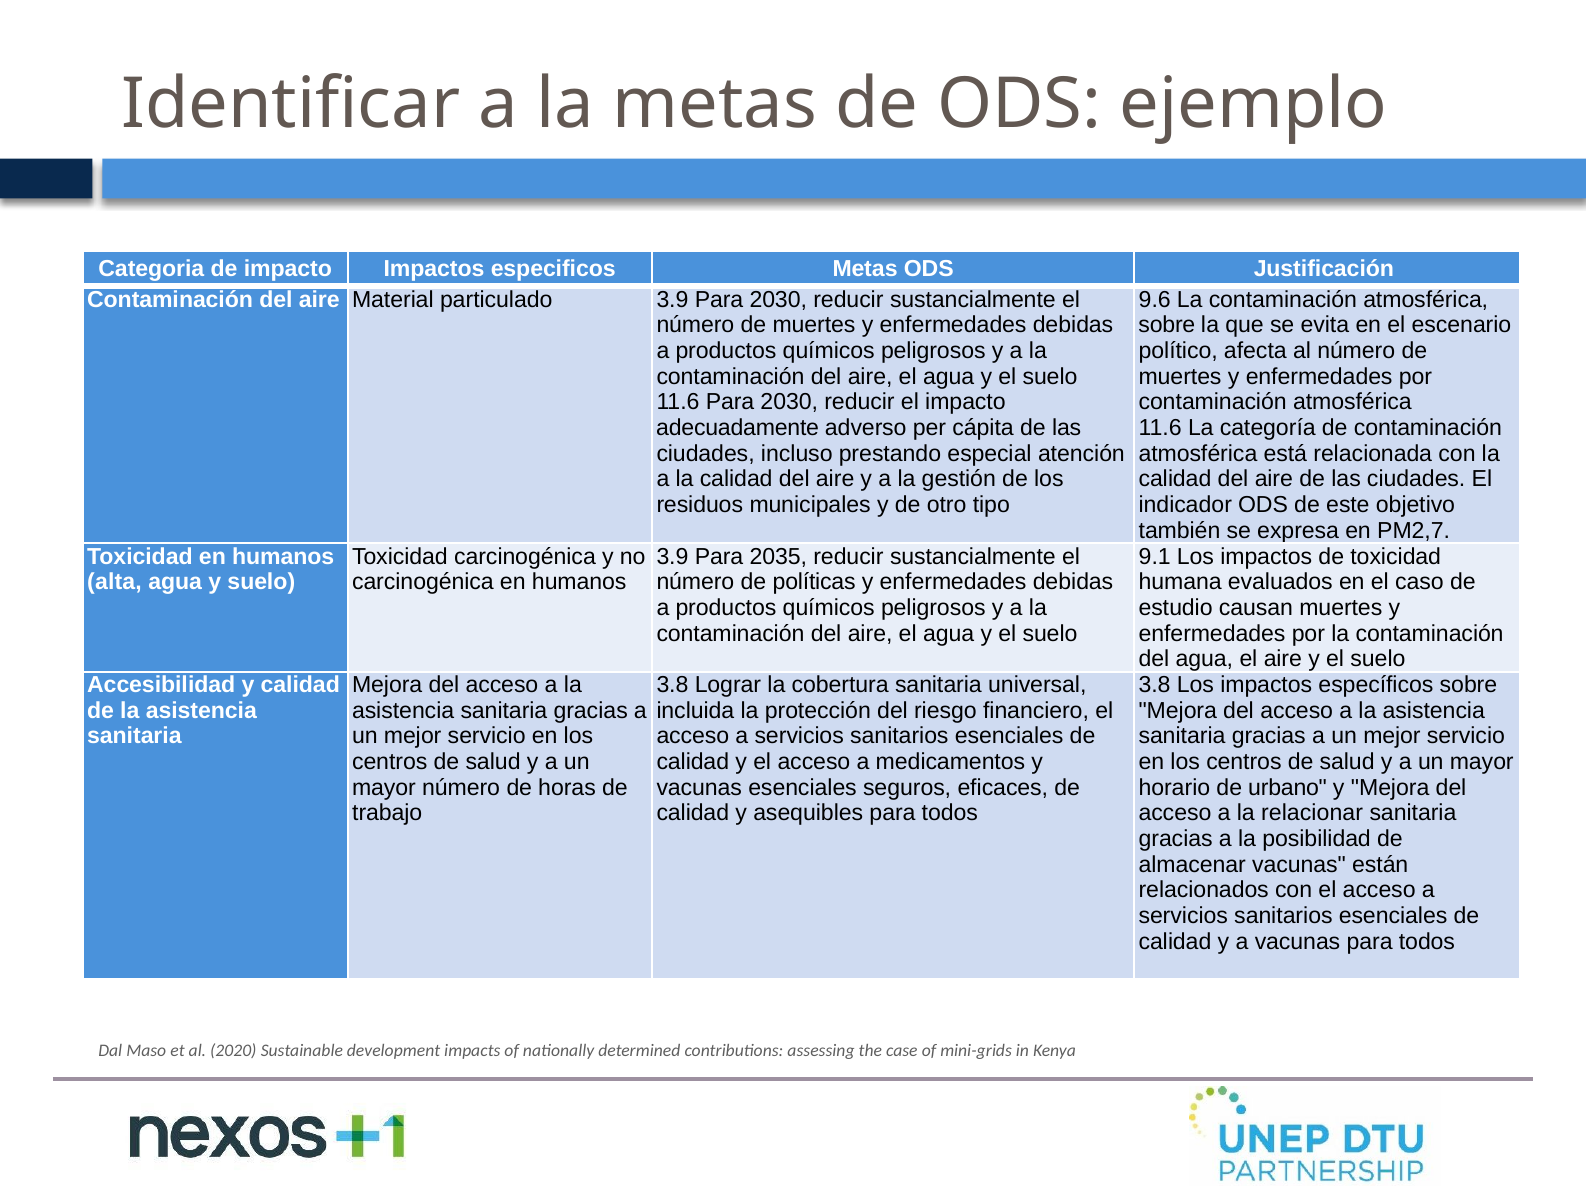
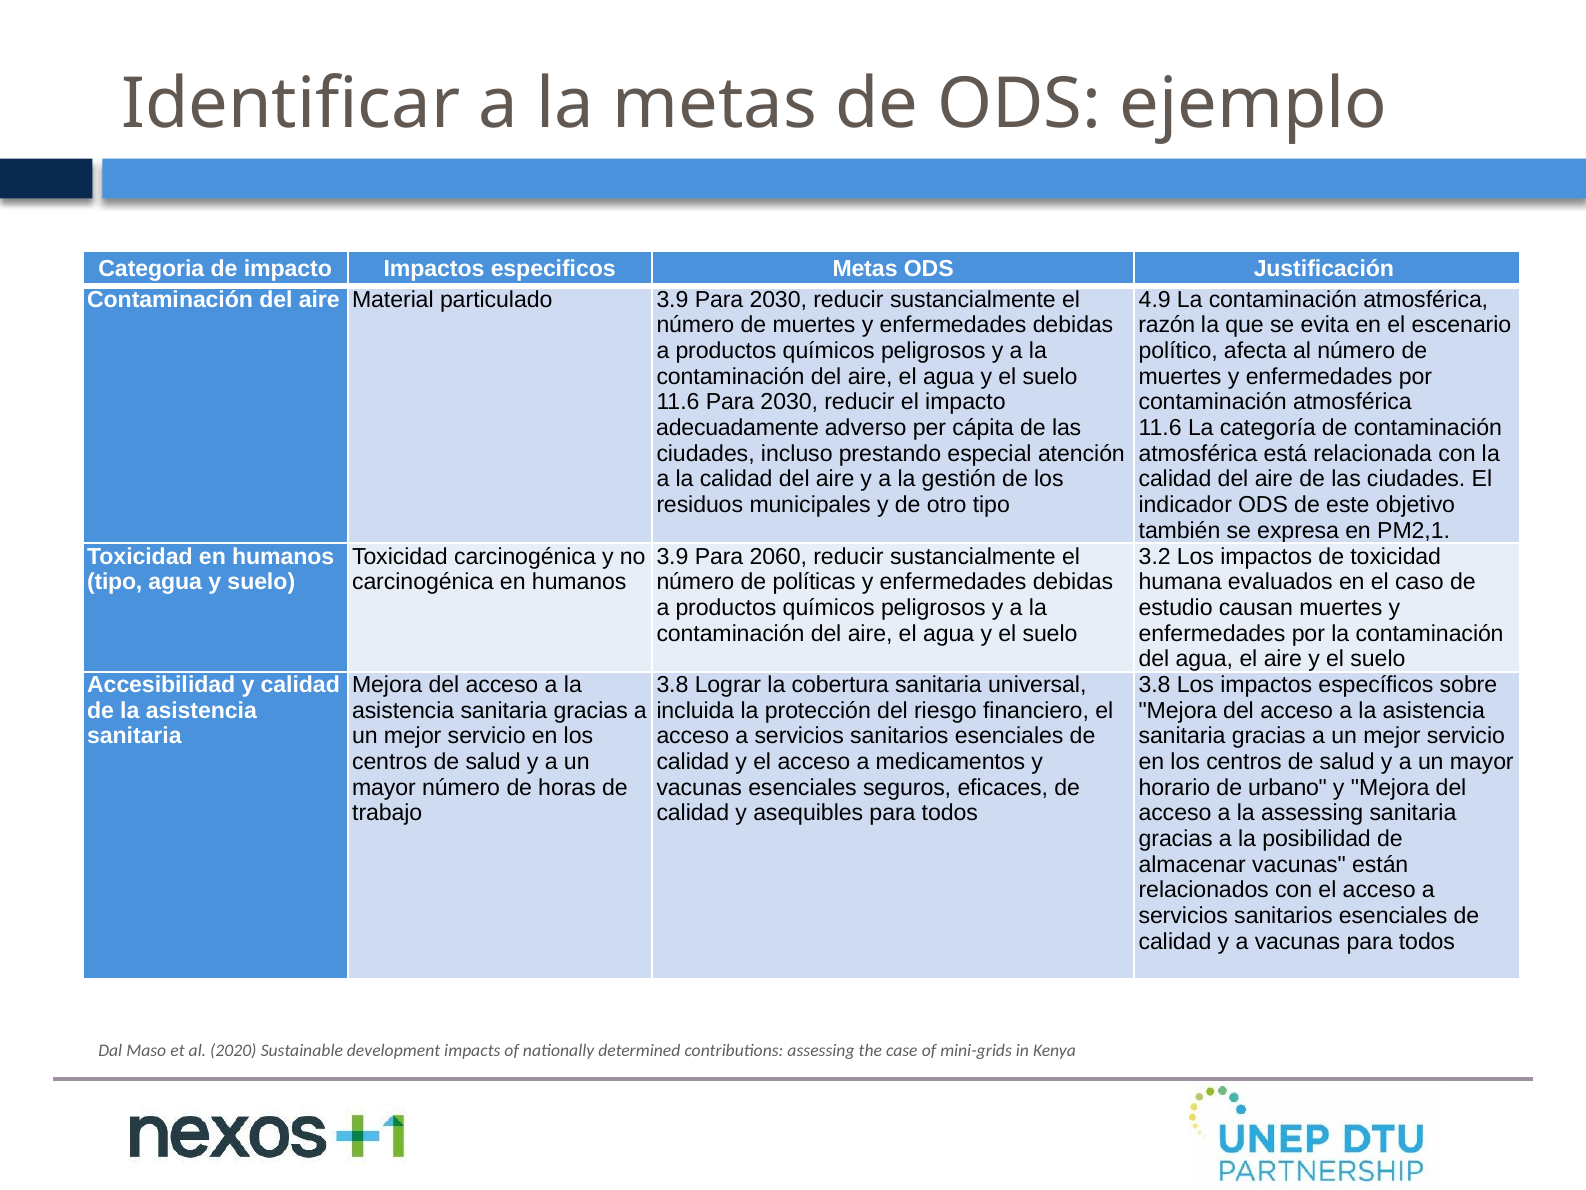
9.6: 9.6 -> 4.9 (1155, 299)
sobre: sobre -> razón (1167, 325)
PM2,7: PM2,7 -> PM2,1 (1414, 530)
2035: 2035 -> 2060 (778, 556)
9.1: 9.1 -> 3.2 (1155, 556)
alta: alta -> tipo (115, 582)
la relacionar: relacionar -> assessing (1312, 813)
